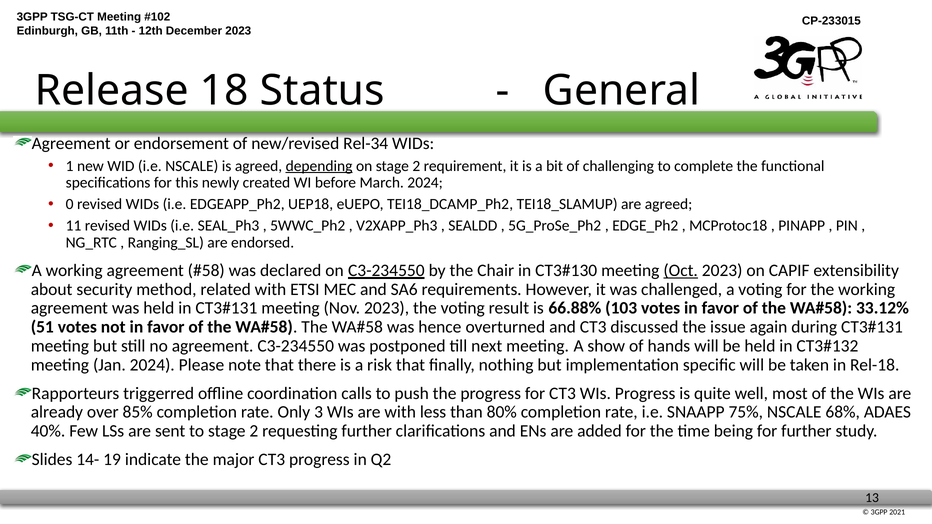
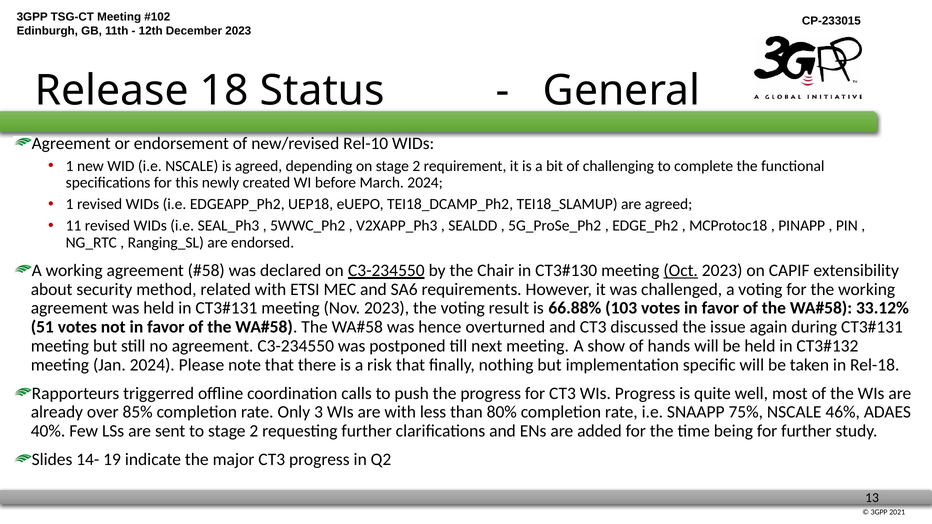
Rel-34: Rel-34 -> Rel-10 (366, 143)
depending underline: present -> none (319, 166)
0: 0 -> 1 (70, 204)
68%: 68% -> 46% (843, 412)
